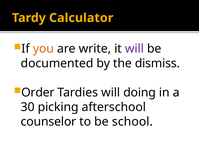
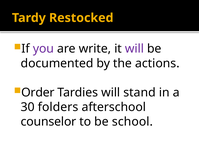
Calculator: Calculator -> Restocked (81, 18)
you colour: orange -> purple (43, 49)
dismiss: dismiss -> actions (157, 63)
doing: doing -> stand (140, 93)
picking: picking -> folders (58, 107)
